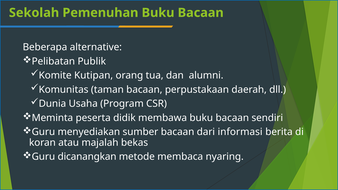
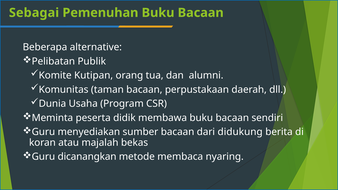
Sekolah: Sekolah -> Sebagai (34, 13)
informasi: informasi -> didukung (240, 132)
